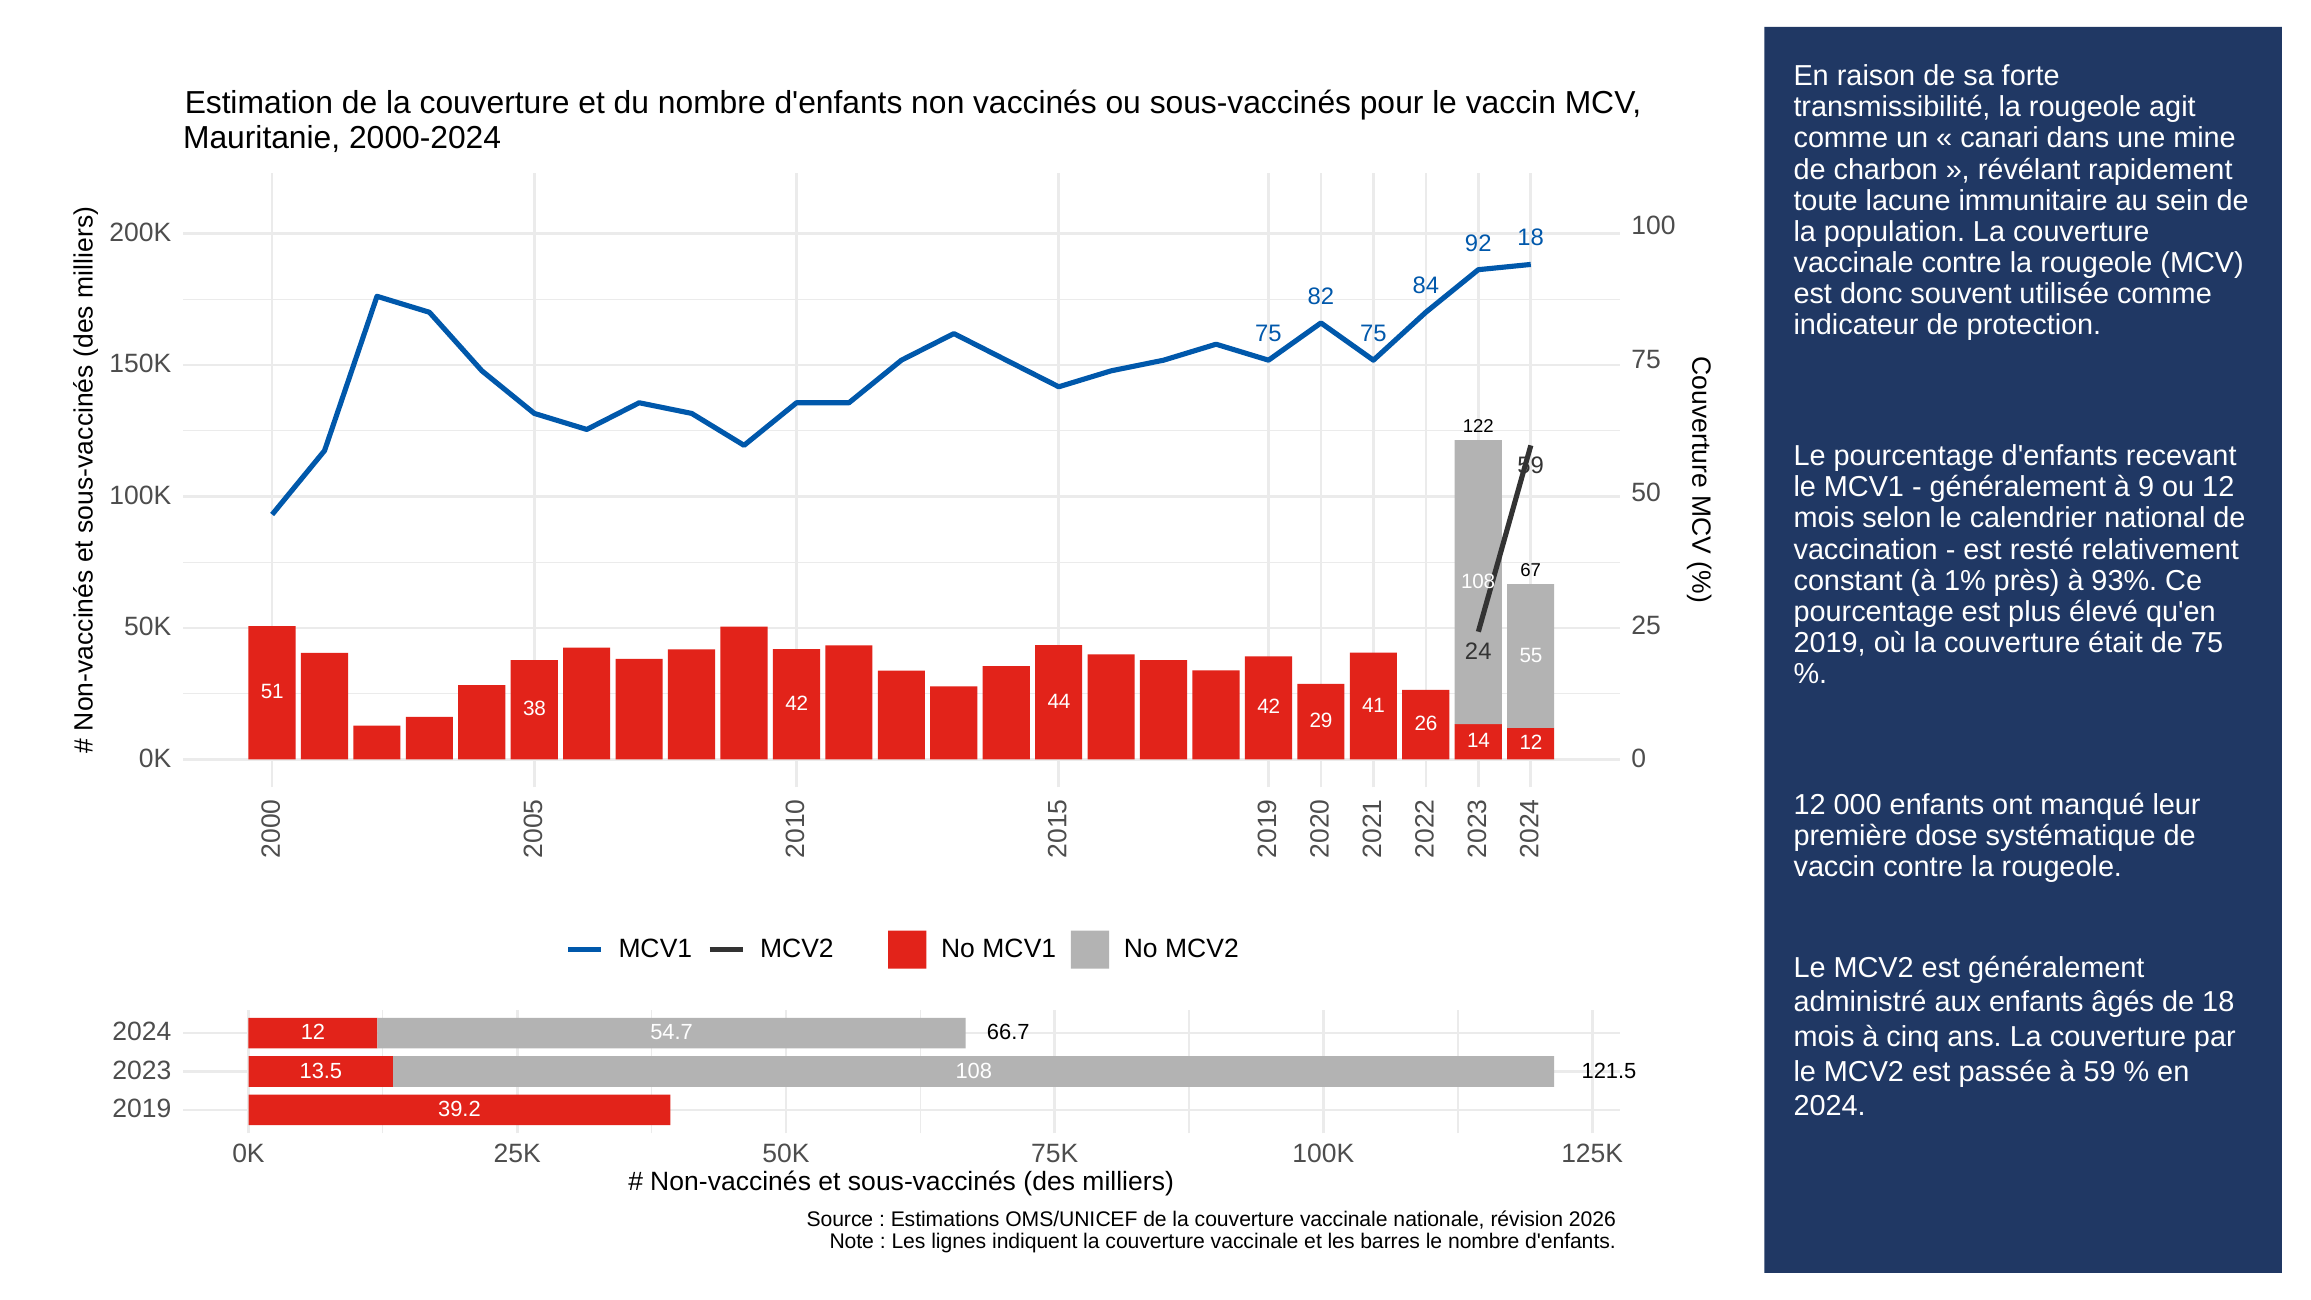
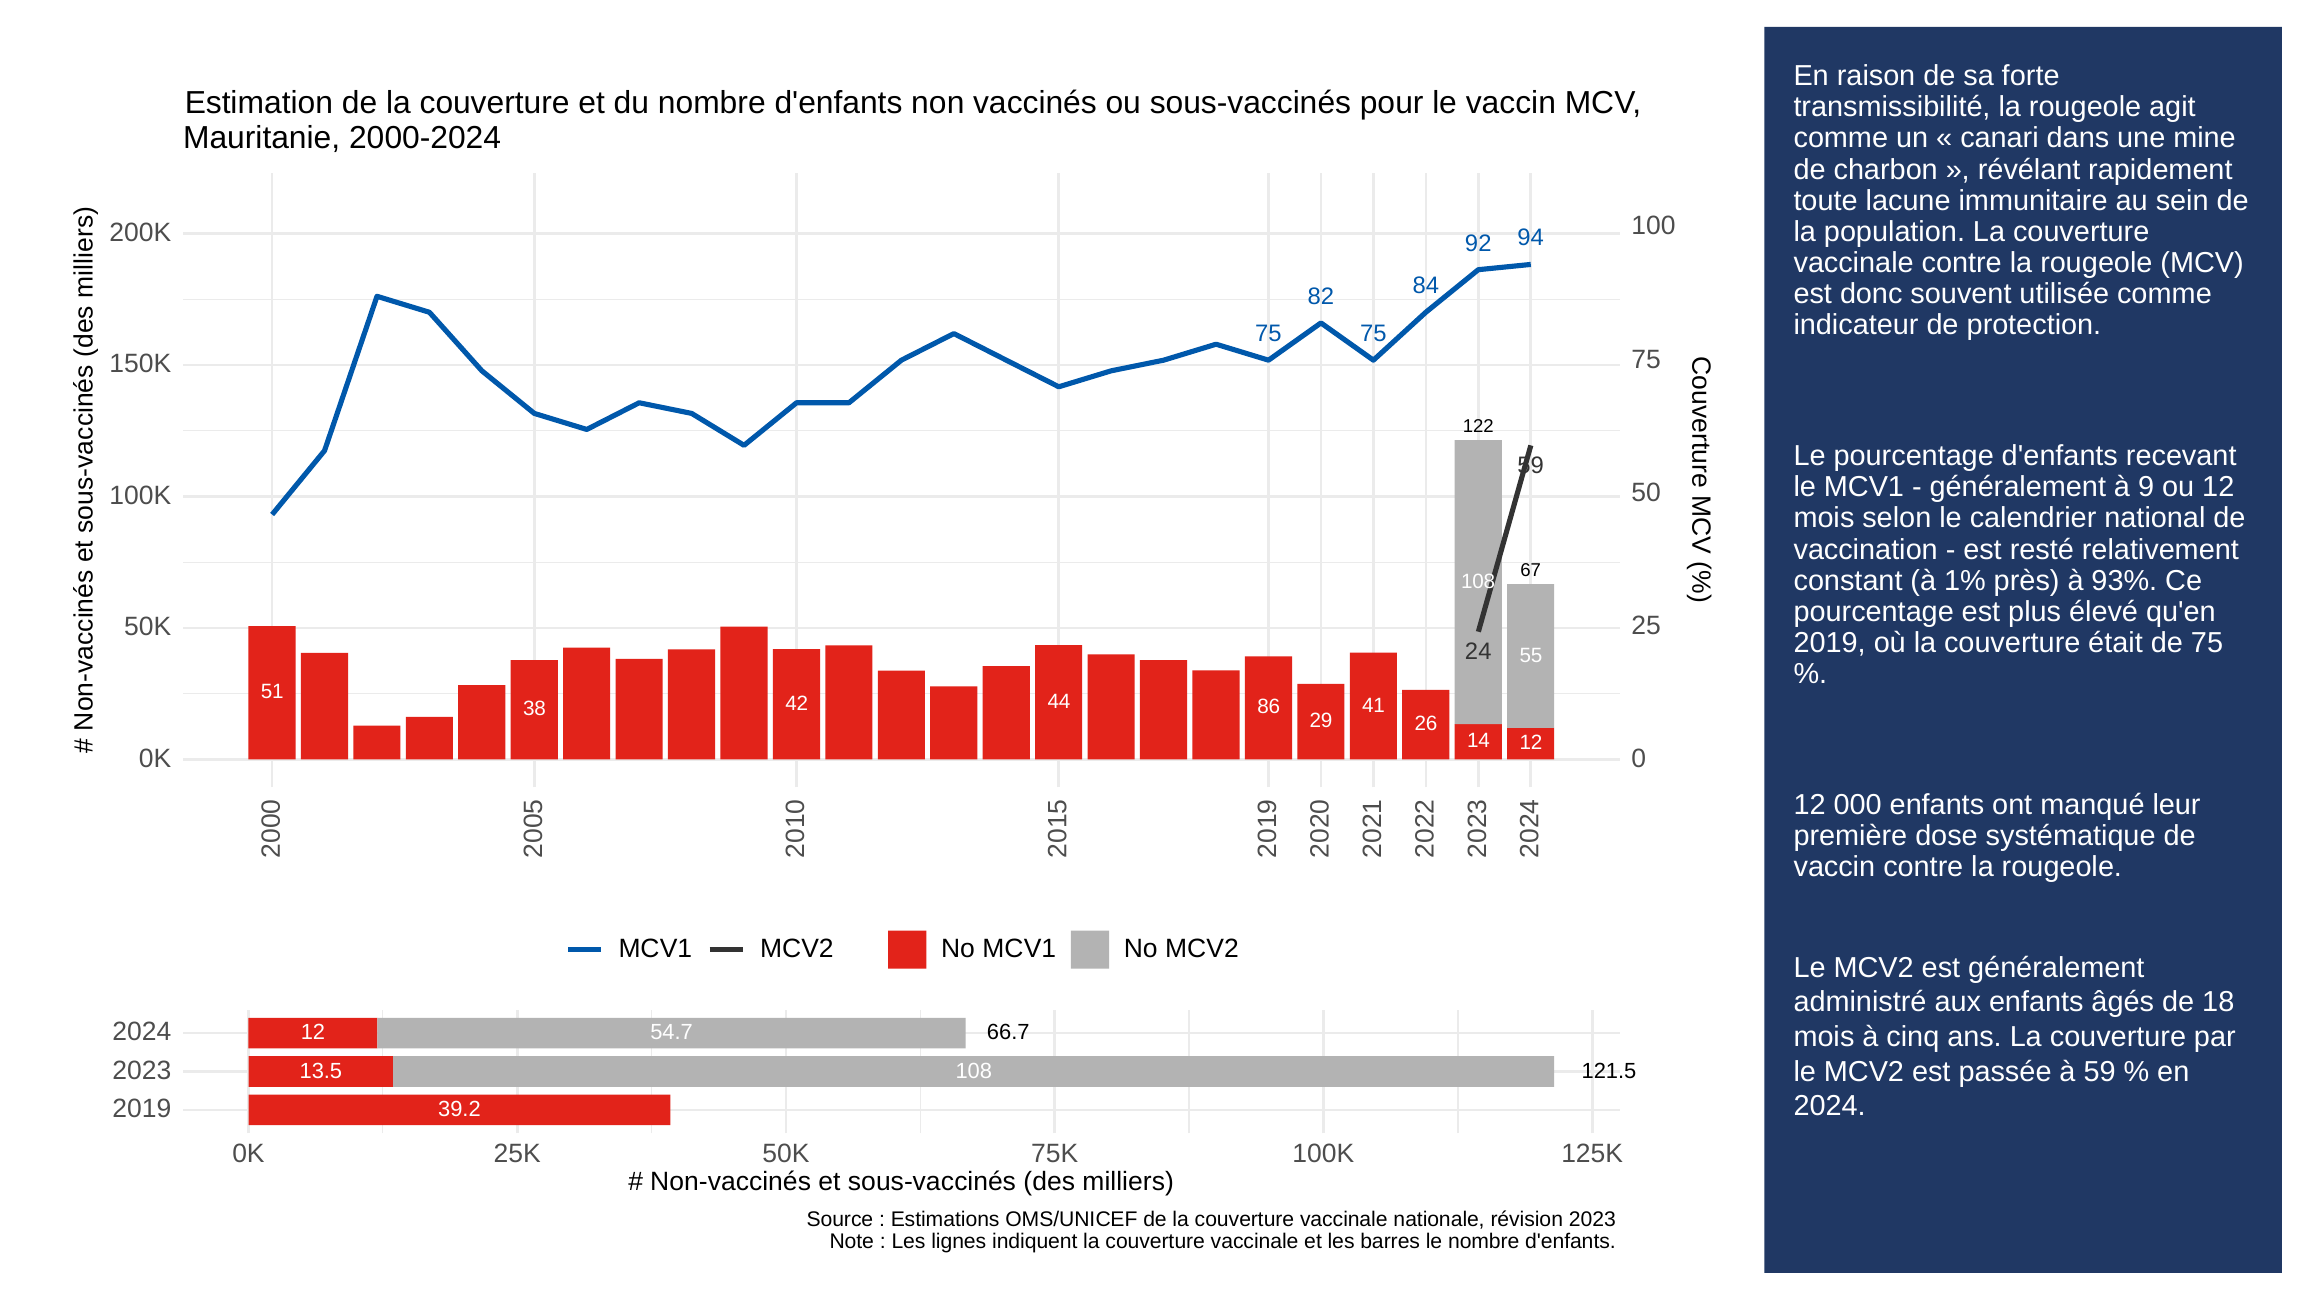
92 18: 18 -> 94 (1531, 238)
44 42: 42 -> 86 (1269, 707)
révision 2026: 2026 -> 2023 (1592, 1219)
